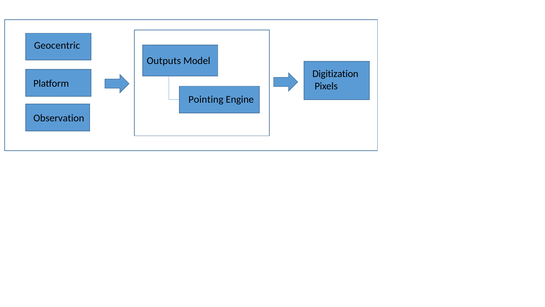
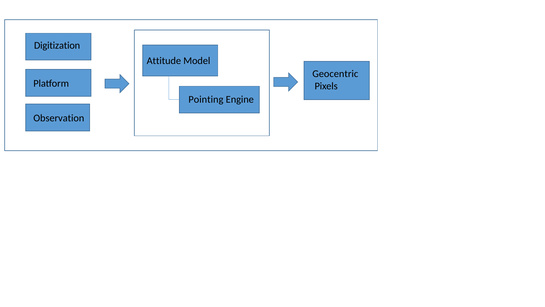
Geocentric: Geocentric -> Digitization (57, 46)
Outputs: Outputs -> Attitude (164, 61)
Digitization: Digitization -> Geocentric (335, 74)
